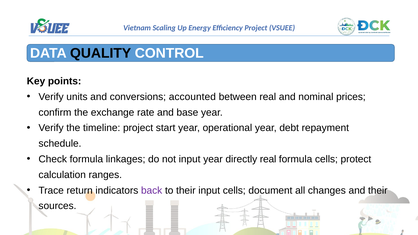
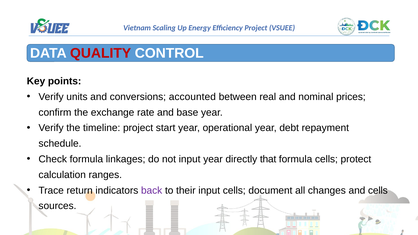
QUALITY colour: black -> red (101, 53)
directly real: real -> that (268, 159)
and their: their -> cells (378, 190)
